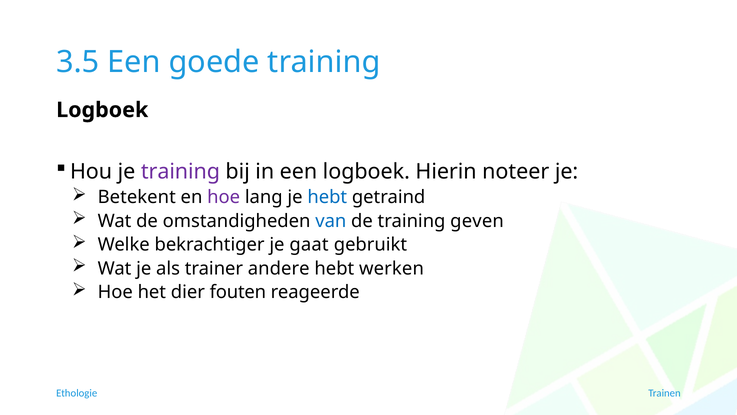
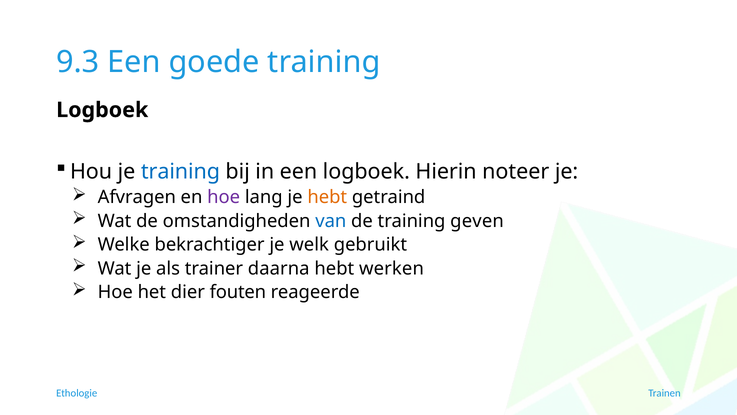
3.5: 3.5 -> 9.3 (78, 62)
training colour: purple -> blue (180, 172)
Betekent: Betekent -> Afvragen (137, 197)
hebt colour: blue -> orange (327, 197)
gaat: gaat -> welk (309, 245)
andere: andere -> daarna (279, 268)
